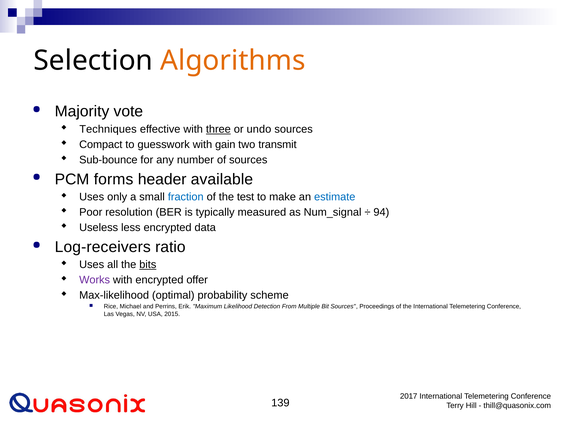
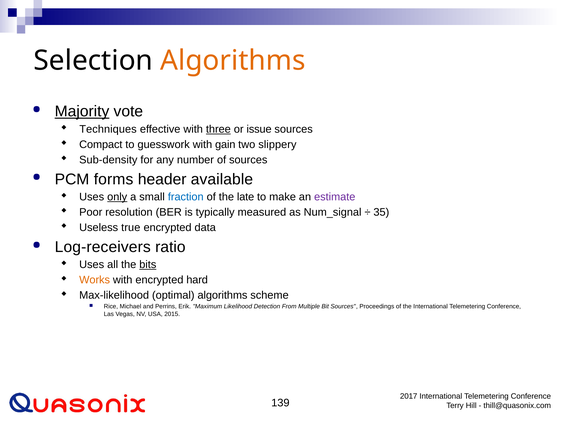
Majority underline: none -> present (82, 111)
undo: undo -> issue (259, 129)
transmit: transmit -> slippery (277, 144)
Sub-bounce: Sub-bounce -> Sub-density (108, 160)
only underline: none -> present (117, 197)
test: test -> late (246, 197)
estimate colour: blue -> purple (335, 197)
94: 94 -> 35 (381, 212)
less: less -> true (131, 227)
Works colour: purple -> orange (95, 280)
offer: offer -> hard (197, 280)
optimal probability: probability -> algorithms (222, 295)
